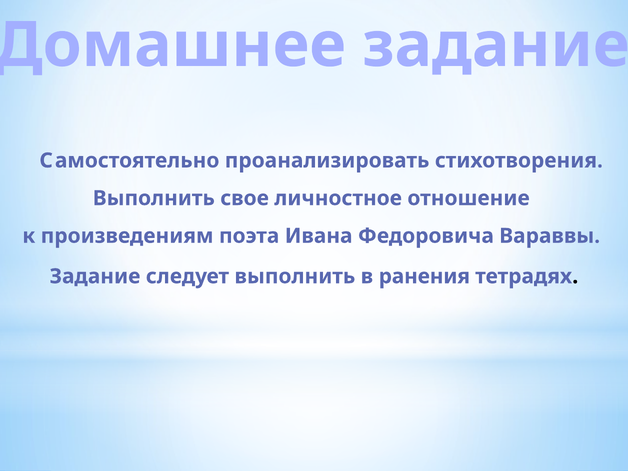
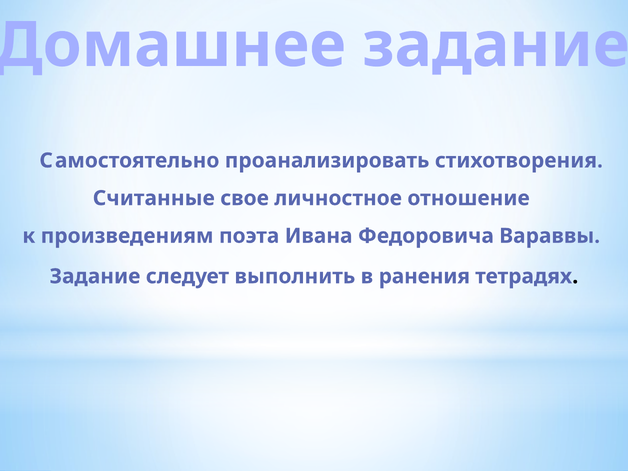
Выполнить: Выполнить -> Считанные (154, 198)
